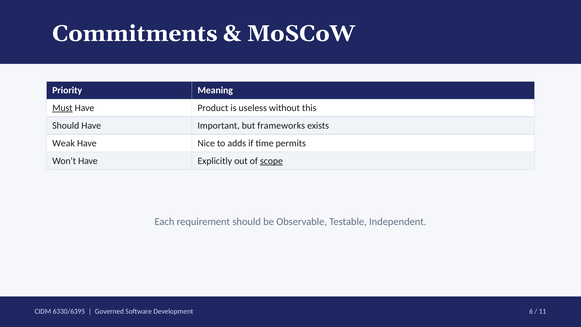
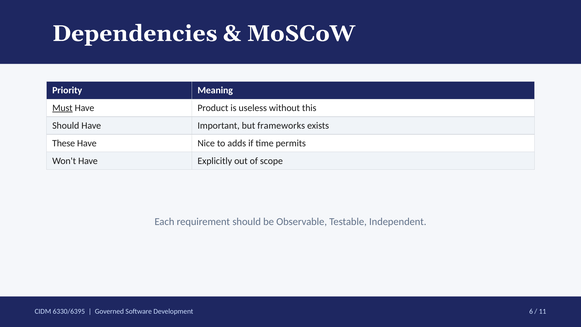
Commitments: Commitments -> Dependencies (135, 34)
Weak: Weak -> These (64, 143)
scope underline: present -> none (271, 161)
